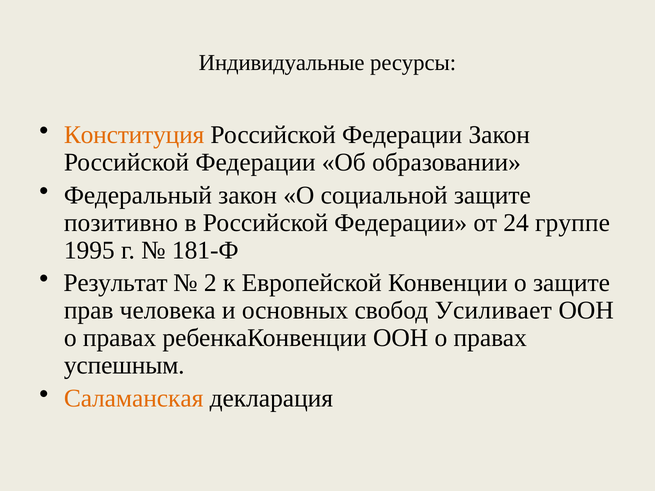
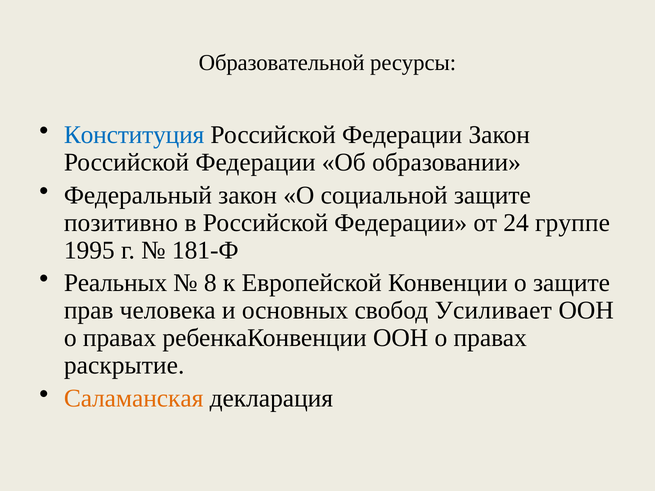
Индивидуальные: Индивидуальные -> Образовательной (282, 63)
Конституция colour: orange -> blue (134, 135)
Результат: Результат -> Реальных (116, 283)
2: 2 -> 8 (210, 283)
успешным: успешным -> раскрытие (124, 366)
